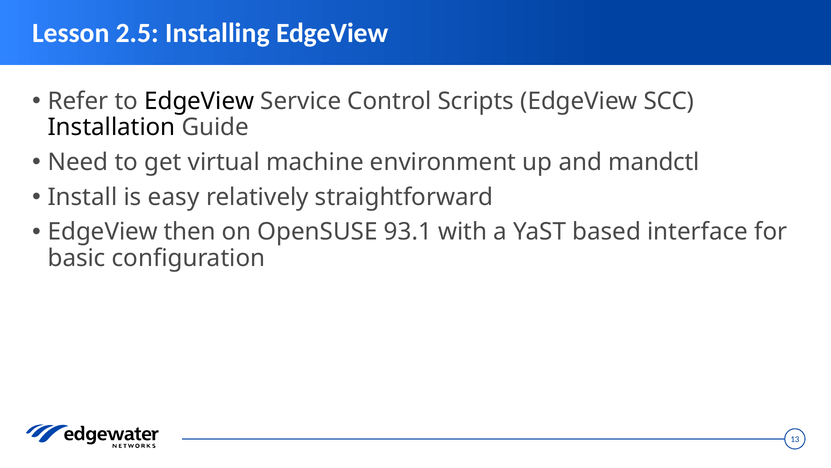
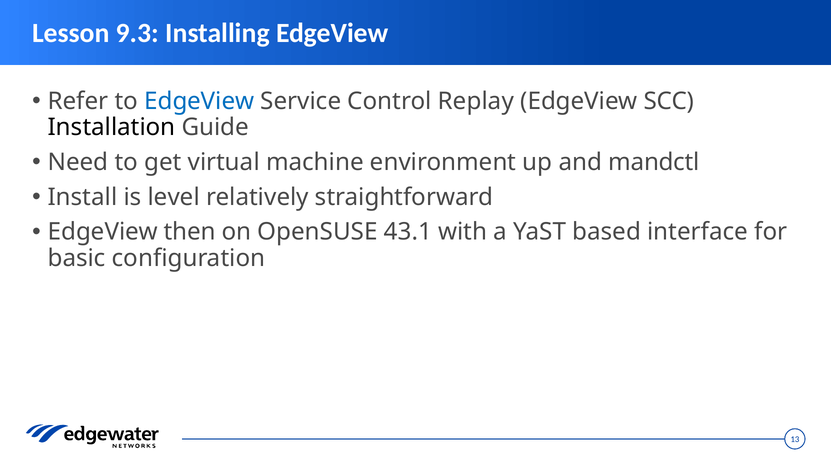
2.5: 2.5 -> 9.3 (137, 33)
EdgeView colour: black -> blue (199, 101)
Scripts: Scripts -> Replay (476, 101)
easy: easy -> level (174, 197)
93.1: 93.1 -> 43.1 (408, 232)
